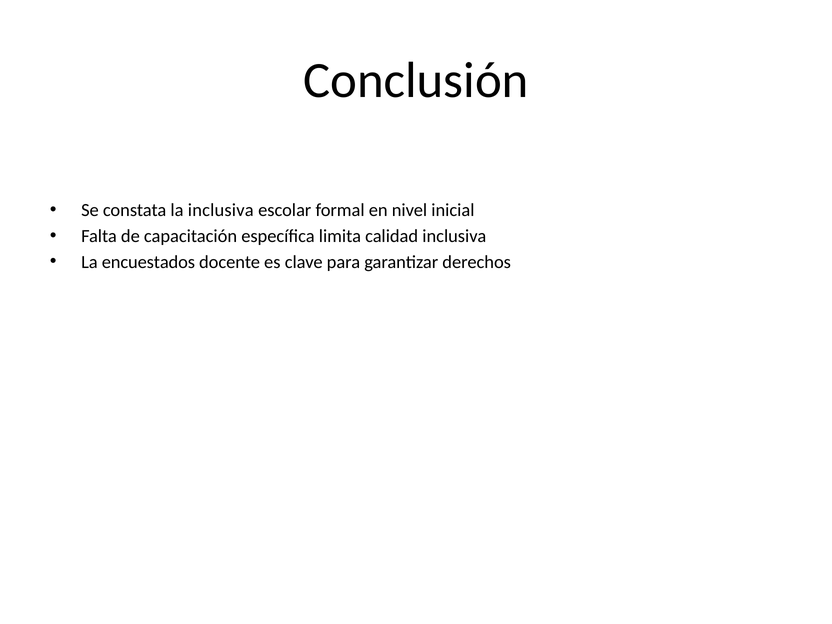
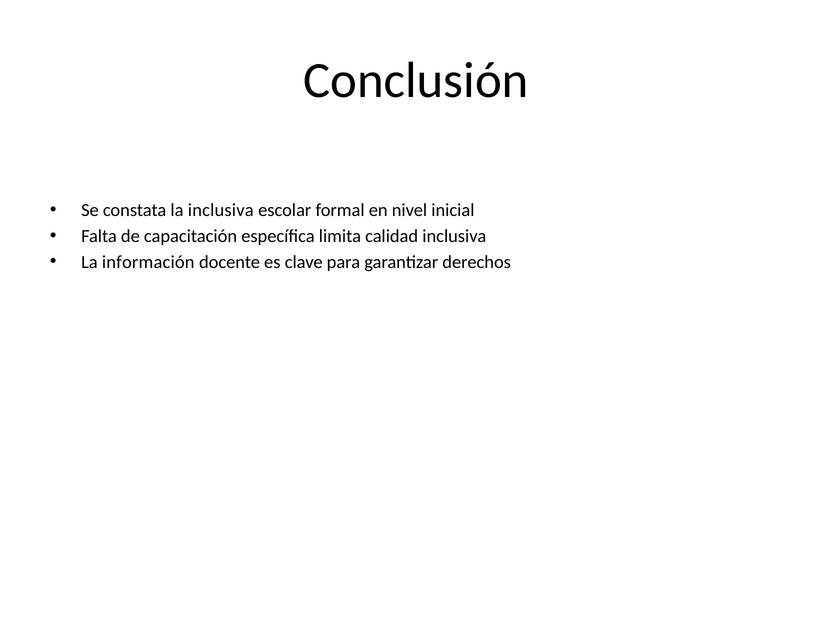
encuestados: encuestados -> información (148, 262)
